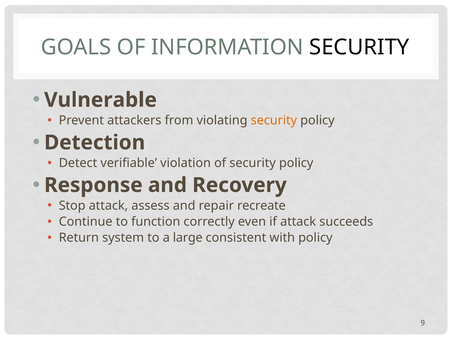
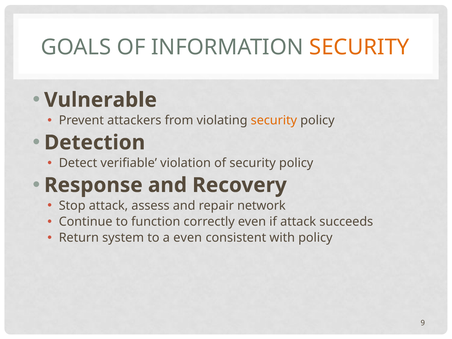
SECURITY colour: black -> orange (359, 47)
recreate: recreate -> network (261, 206)
a large: large -> even (188, 238)
